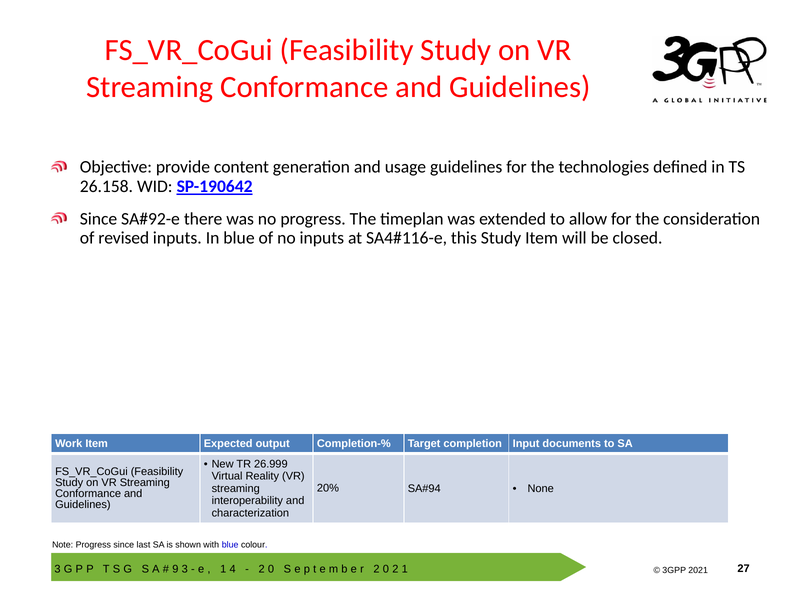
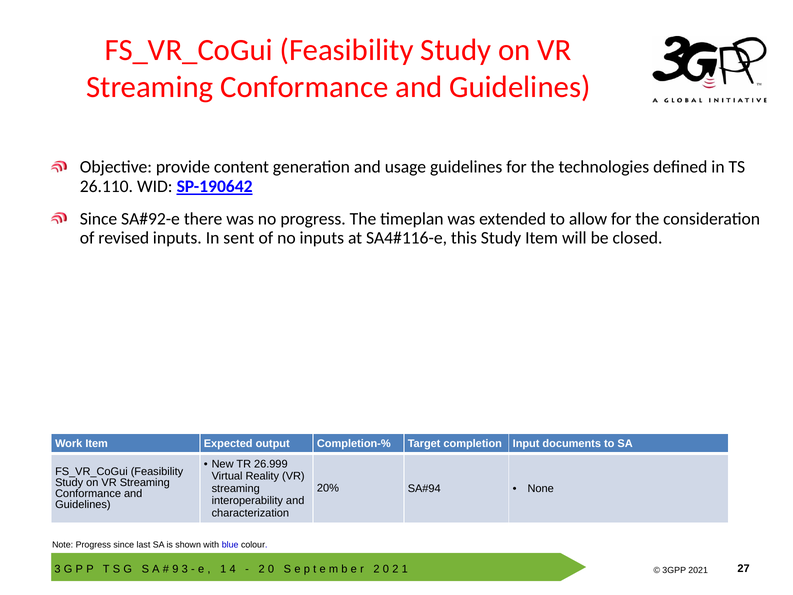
26.158: 26.158 -> 26.110 (106, 186)
In blue: blue -> sent (239, 238)
